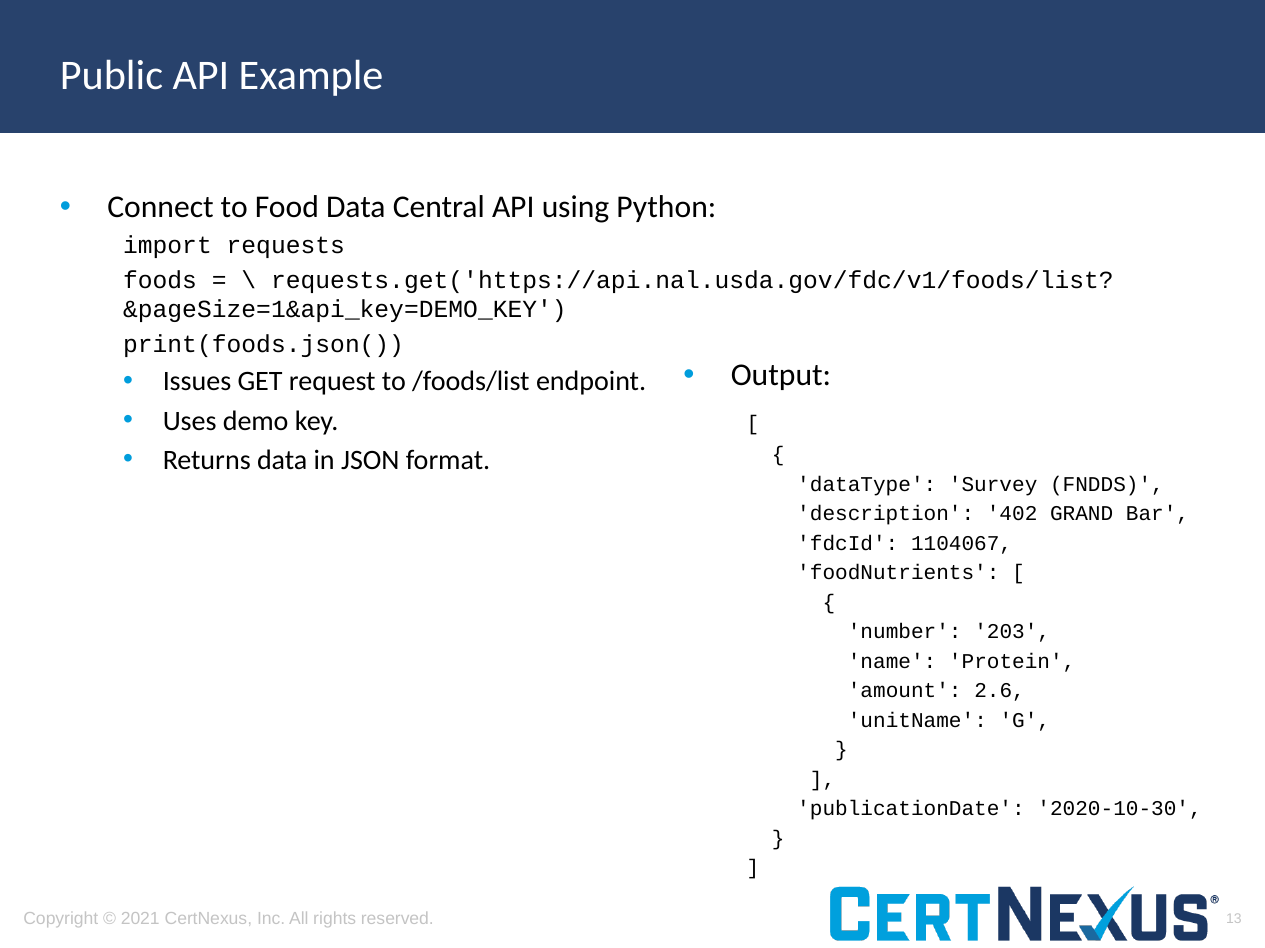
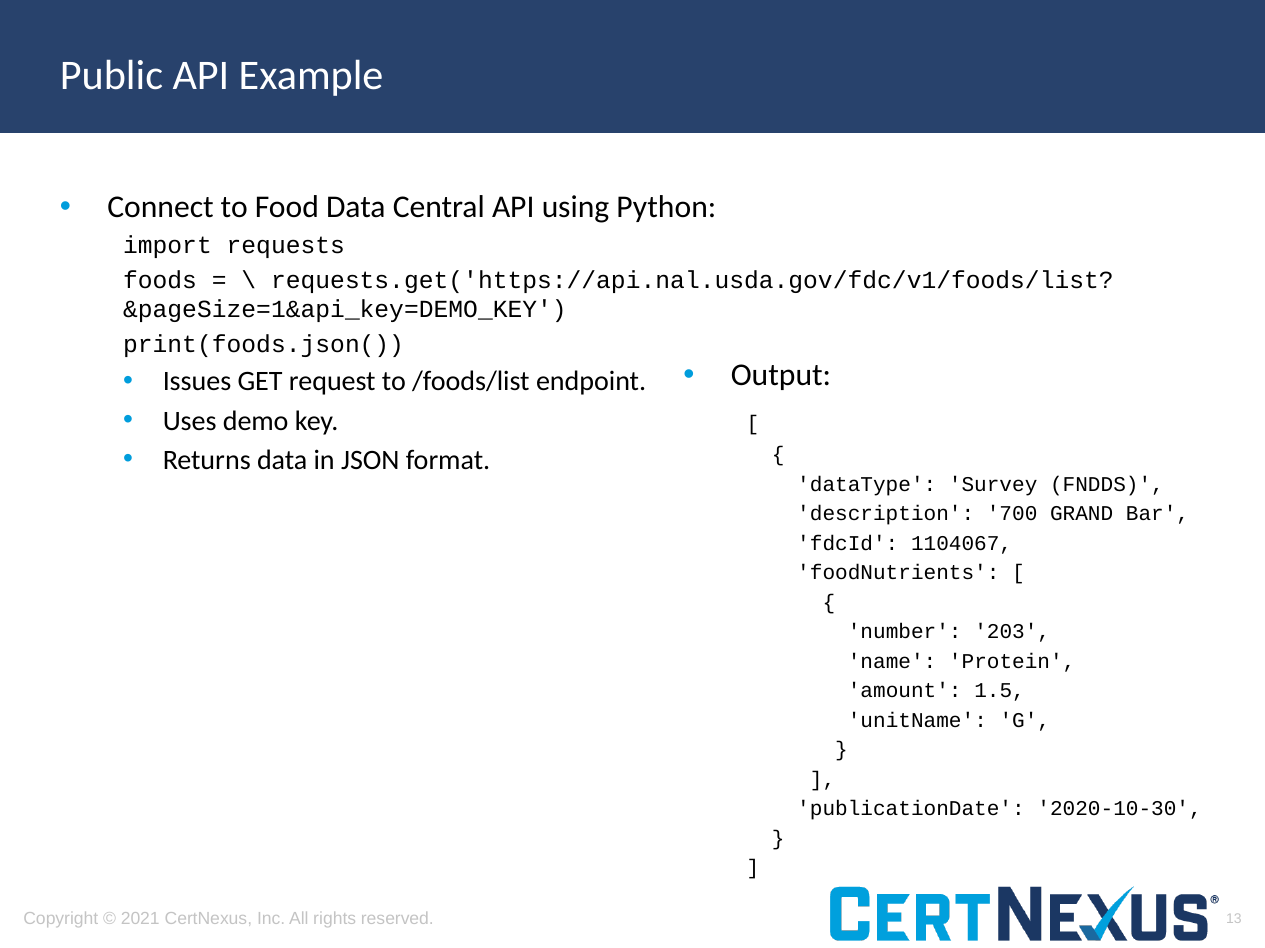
402: 402 -> 700 (1012, 514)
2.6: 2.6 -> 1.5 (1000, 691)
